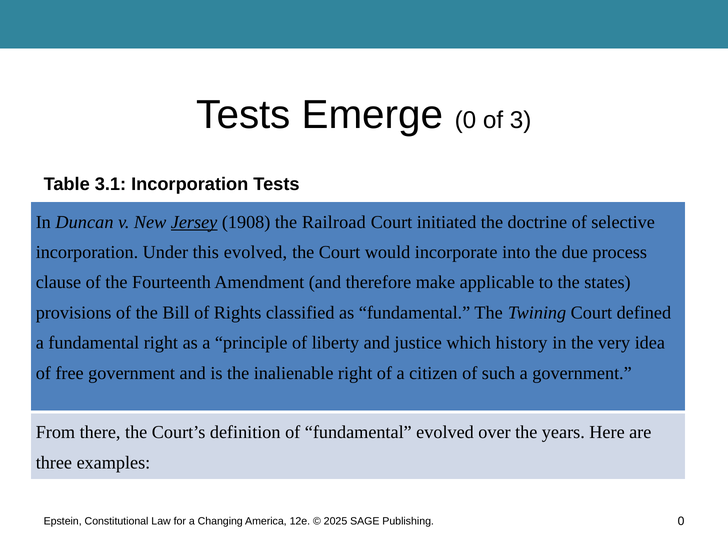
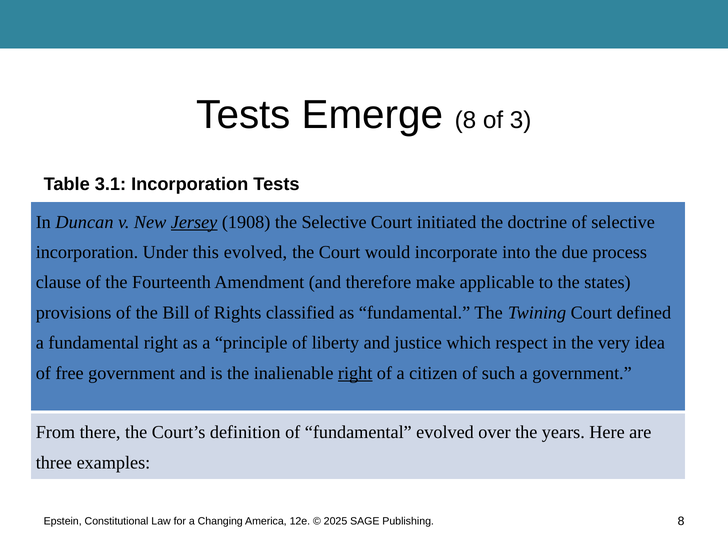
Emerge 0: 0 -> 8 (465, 120)
the Railroad: Railroad -> Selective (334, 222)
history: history -> respect (522, 343)
right underline: none -> present (355, 373)
Publishing 0: 0 -> 8 (681, 521)
